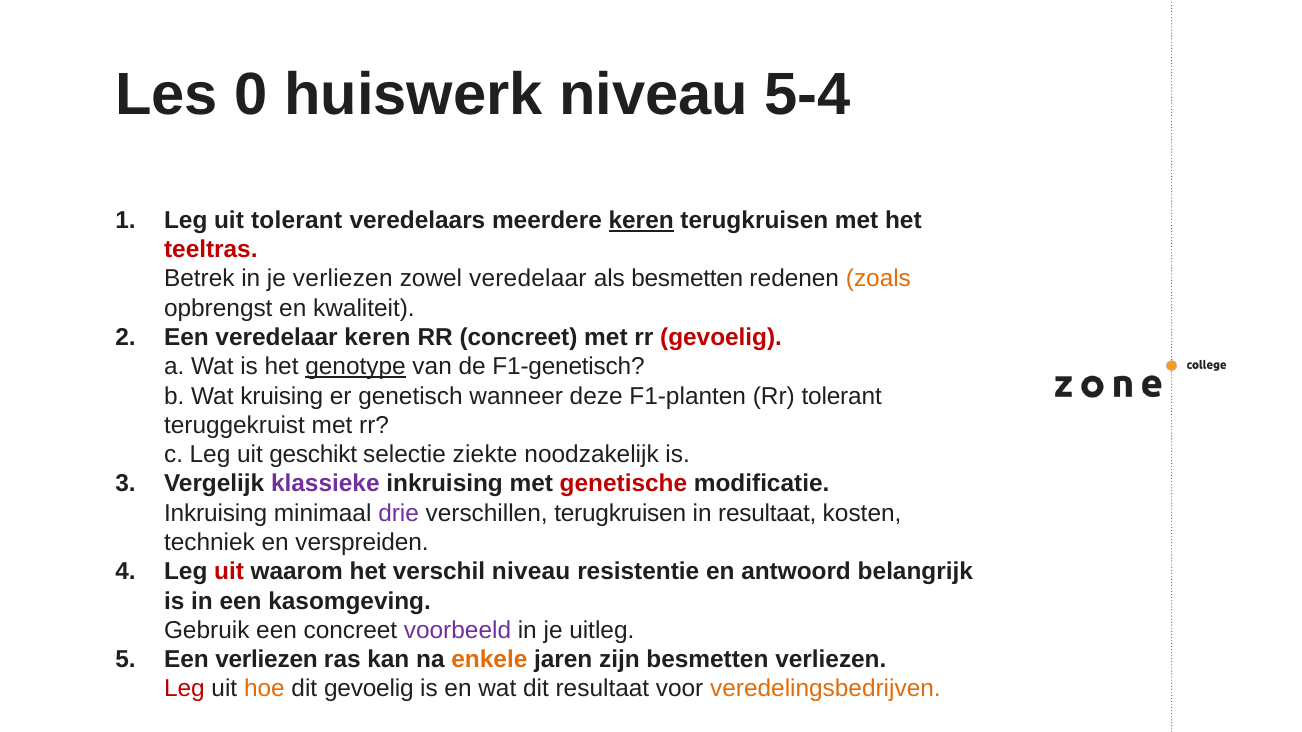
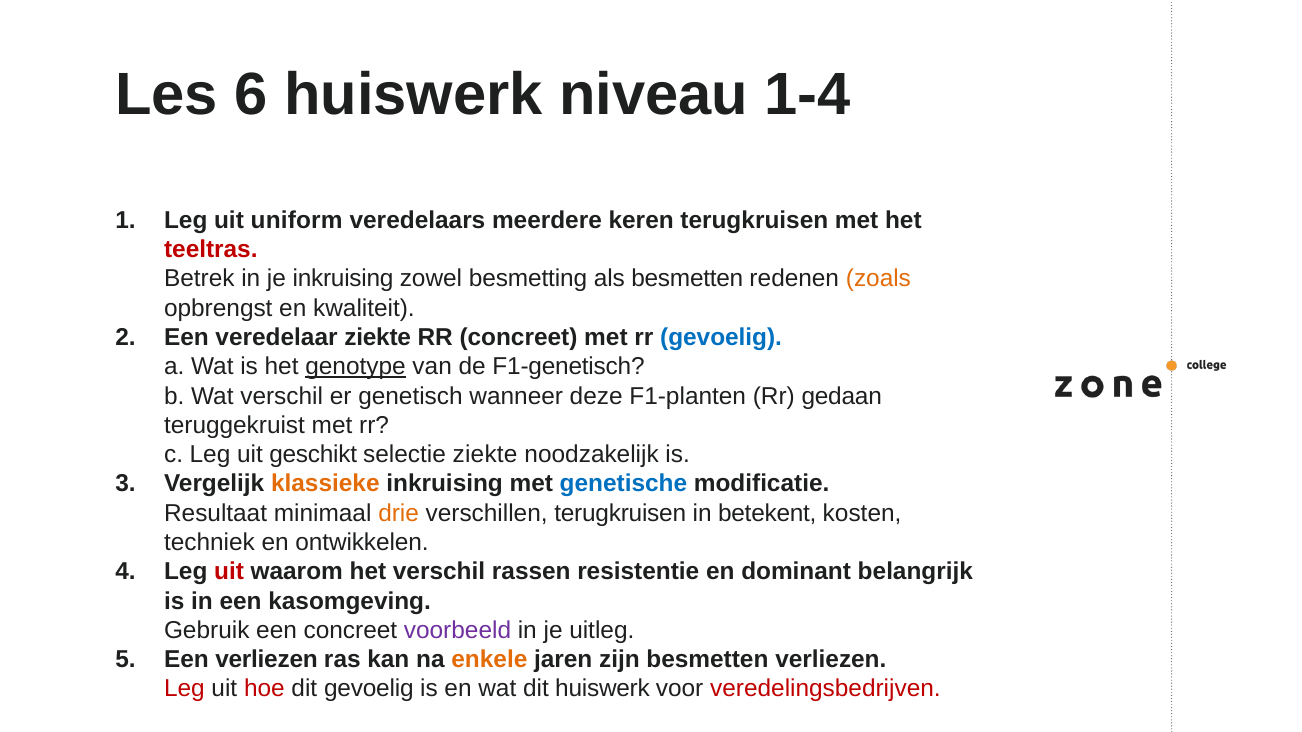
0: 0 -> 6 (251, 95)
5-4: 5-4 -> 1-4 (808, 95)
uit tolerant: tolerant -> uniform (297, 220)
keren underline: present -> none (641, 220)
je verliezen: verliezen -> inkruising (343, 279)
zowel veredelaar: veredelaar -> besmetting (528, 279)
veredelaar keren: keren -> ziekte (378, 338)
gevoelig colour: red -> blue (721, 338)
Wat kruising: kruising -> verschil (282, 396)
Rr tolerant: tolerant -> gedaan (842, 396)
klassieke colour: purple -> orange (325, 484)
genetische colour: red -> blue (623, 484)
Inkruising: Inkruising -> Resultaat (216, 513)
drie colour: purple -> orange (399, 513)
in resultaat: resultaat -> betekent (767, 513)
verspreiden: verspreiden -> ontwikkelen (362, 543)
verschil niveau: niveau -> rassen (531, 572)
antwoord: antwoord -> dominant (796, 572)
hoe colour: orange -> red (264, 689)
dit resultaat: resultaat -> huiswerk (603, 689)
veredelingsbedrijven colour: orange -> red (825, 689)
